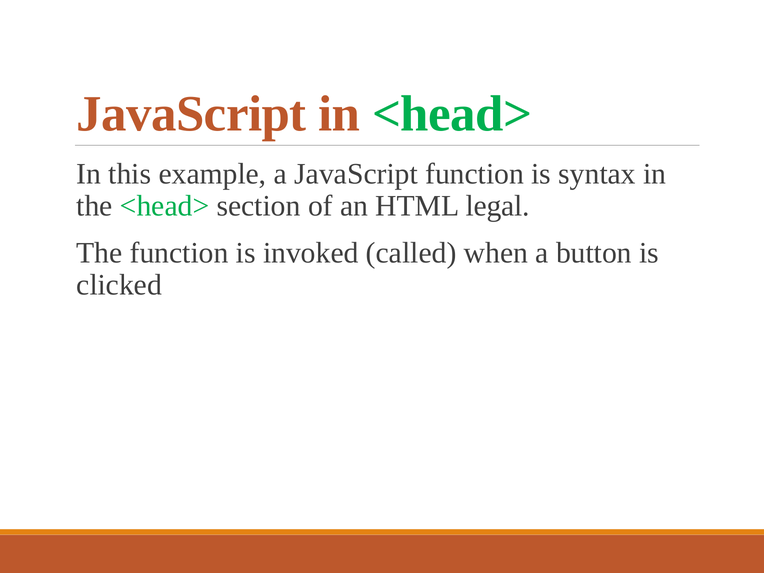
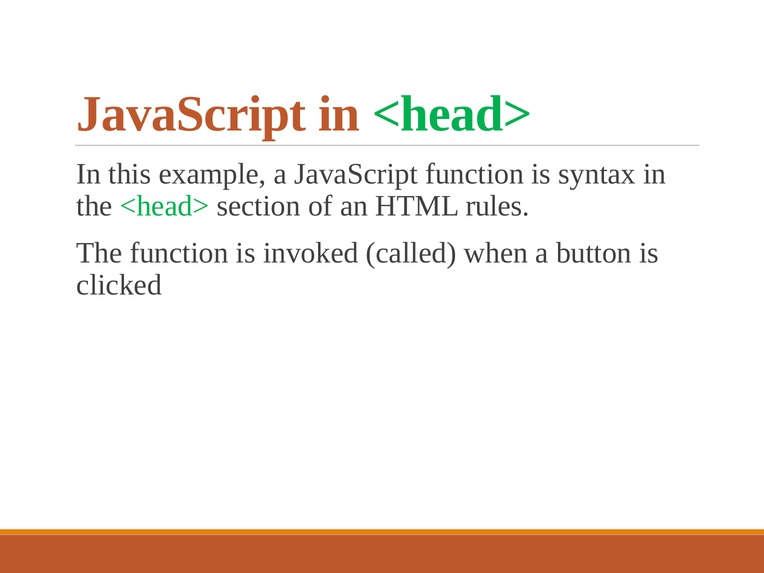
legal: legal -> rules (498, 206)
